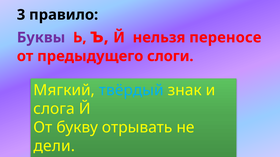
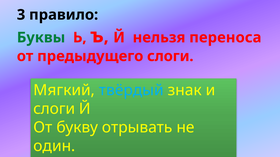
Буквы colour: purple -> green (41, 38)
переносе: переносе -> переноса (225, 38)
слога: слога -> слоги (54, 109)
дели: дели -> один (54, 147)
